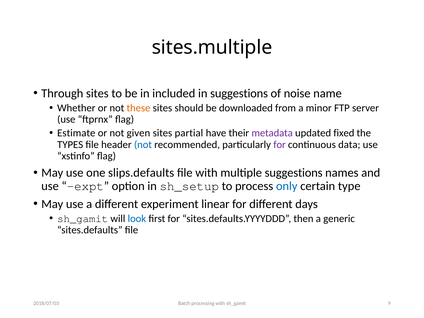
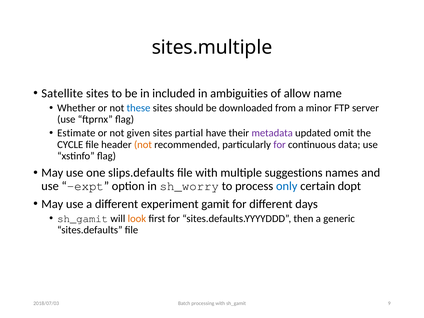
Through: Through -> Satellite (62, 93)
in suggestions: suggestions -> ambiguities (239, 93)
noise: noise -> allow (297, 93)
these colour: orange -> blue (139, 108)
fixed: fixed -> omit (344, 133)
TYPES: TYPES -> CYCLE (70, 145)
not colour: blue -> orange (143, 145)
sh_setup: sh_setup -> sh_worry (189, 186)
type: type -> dopt (349, 186)
linear: linear -> gamit (215, 204)
look colour: blue -> orange (137, 219)
